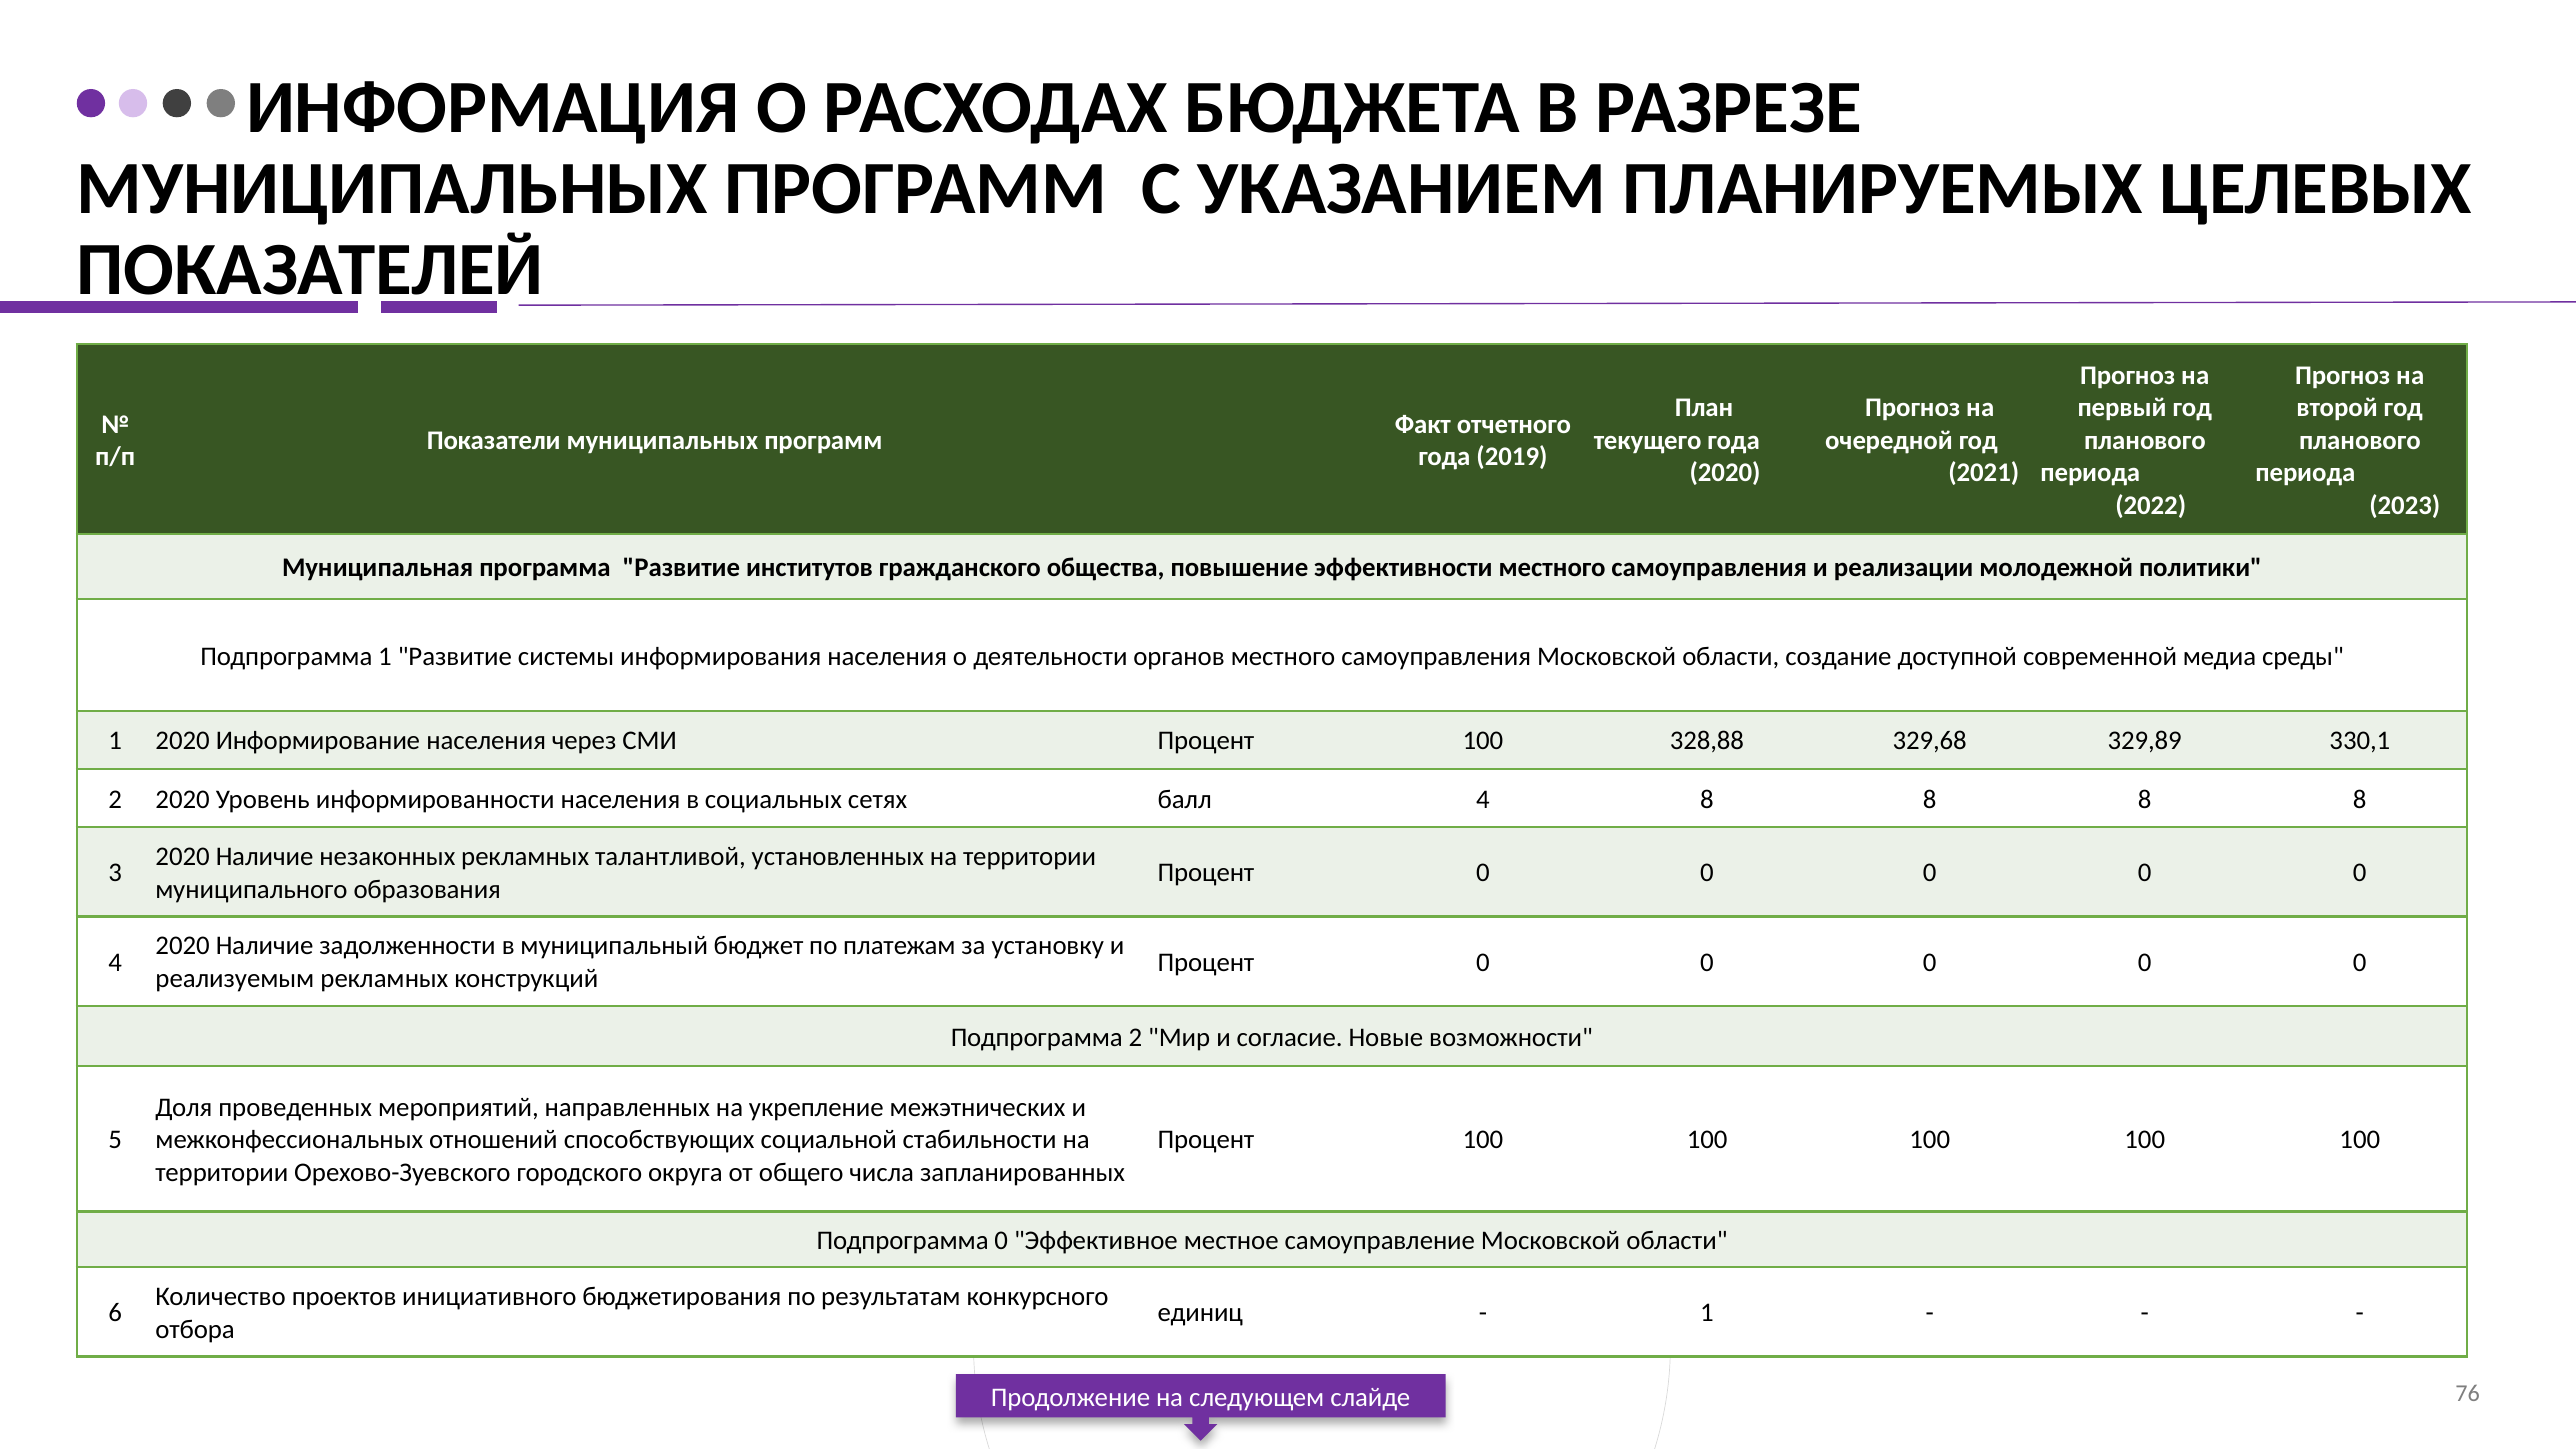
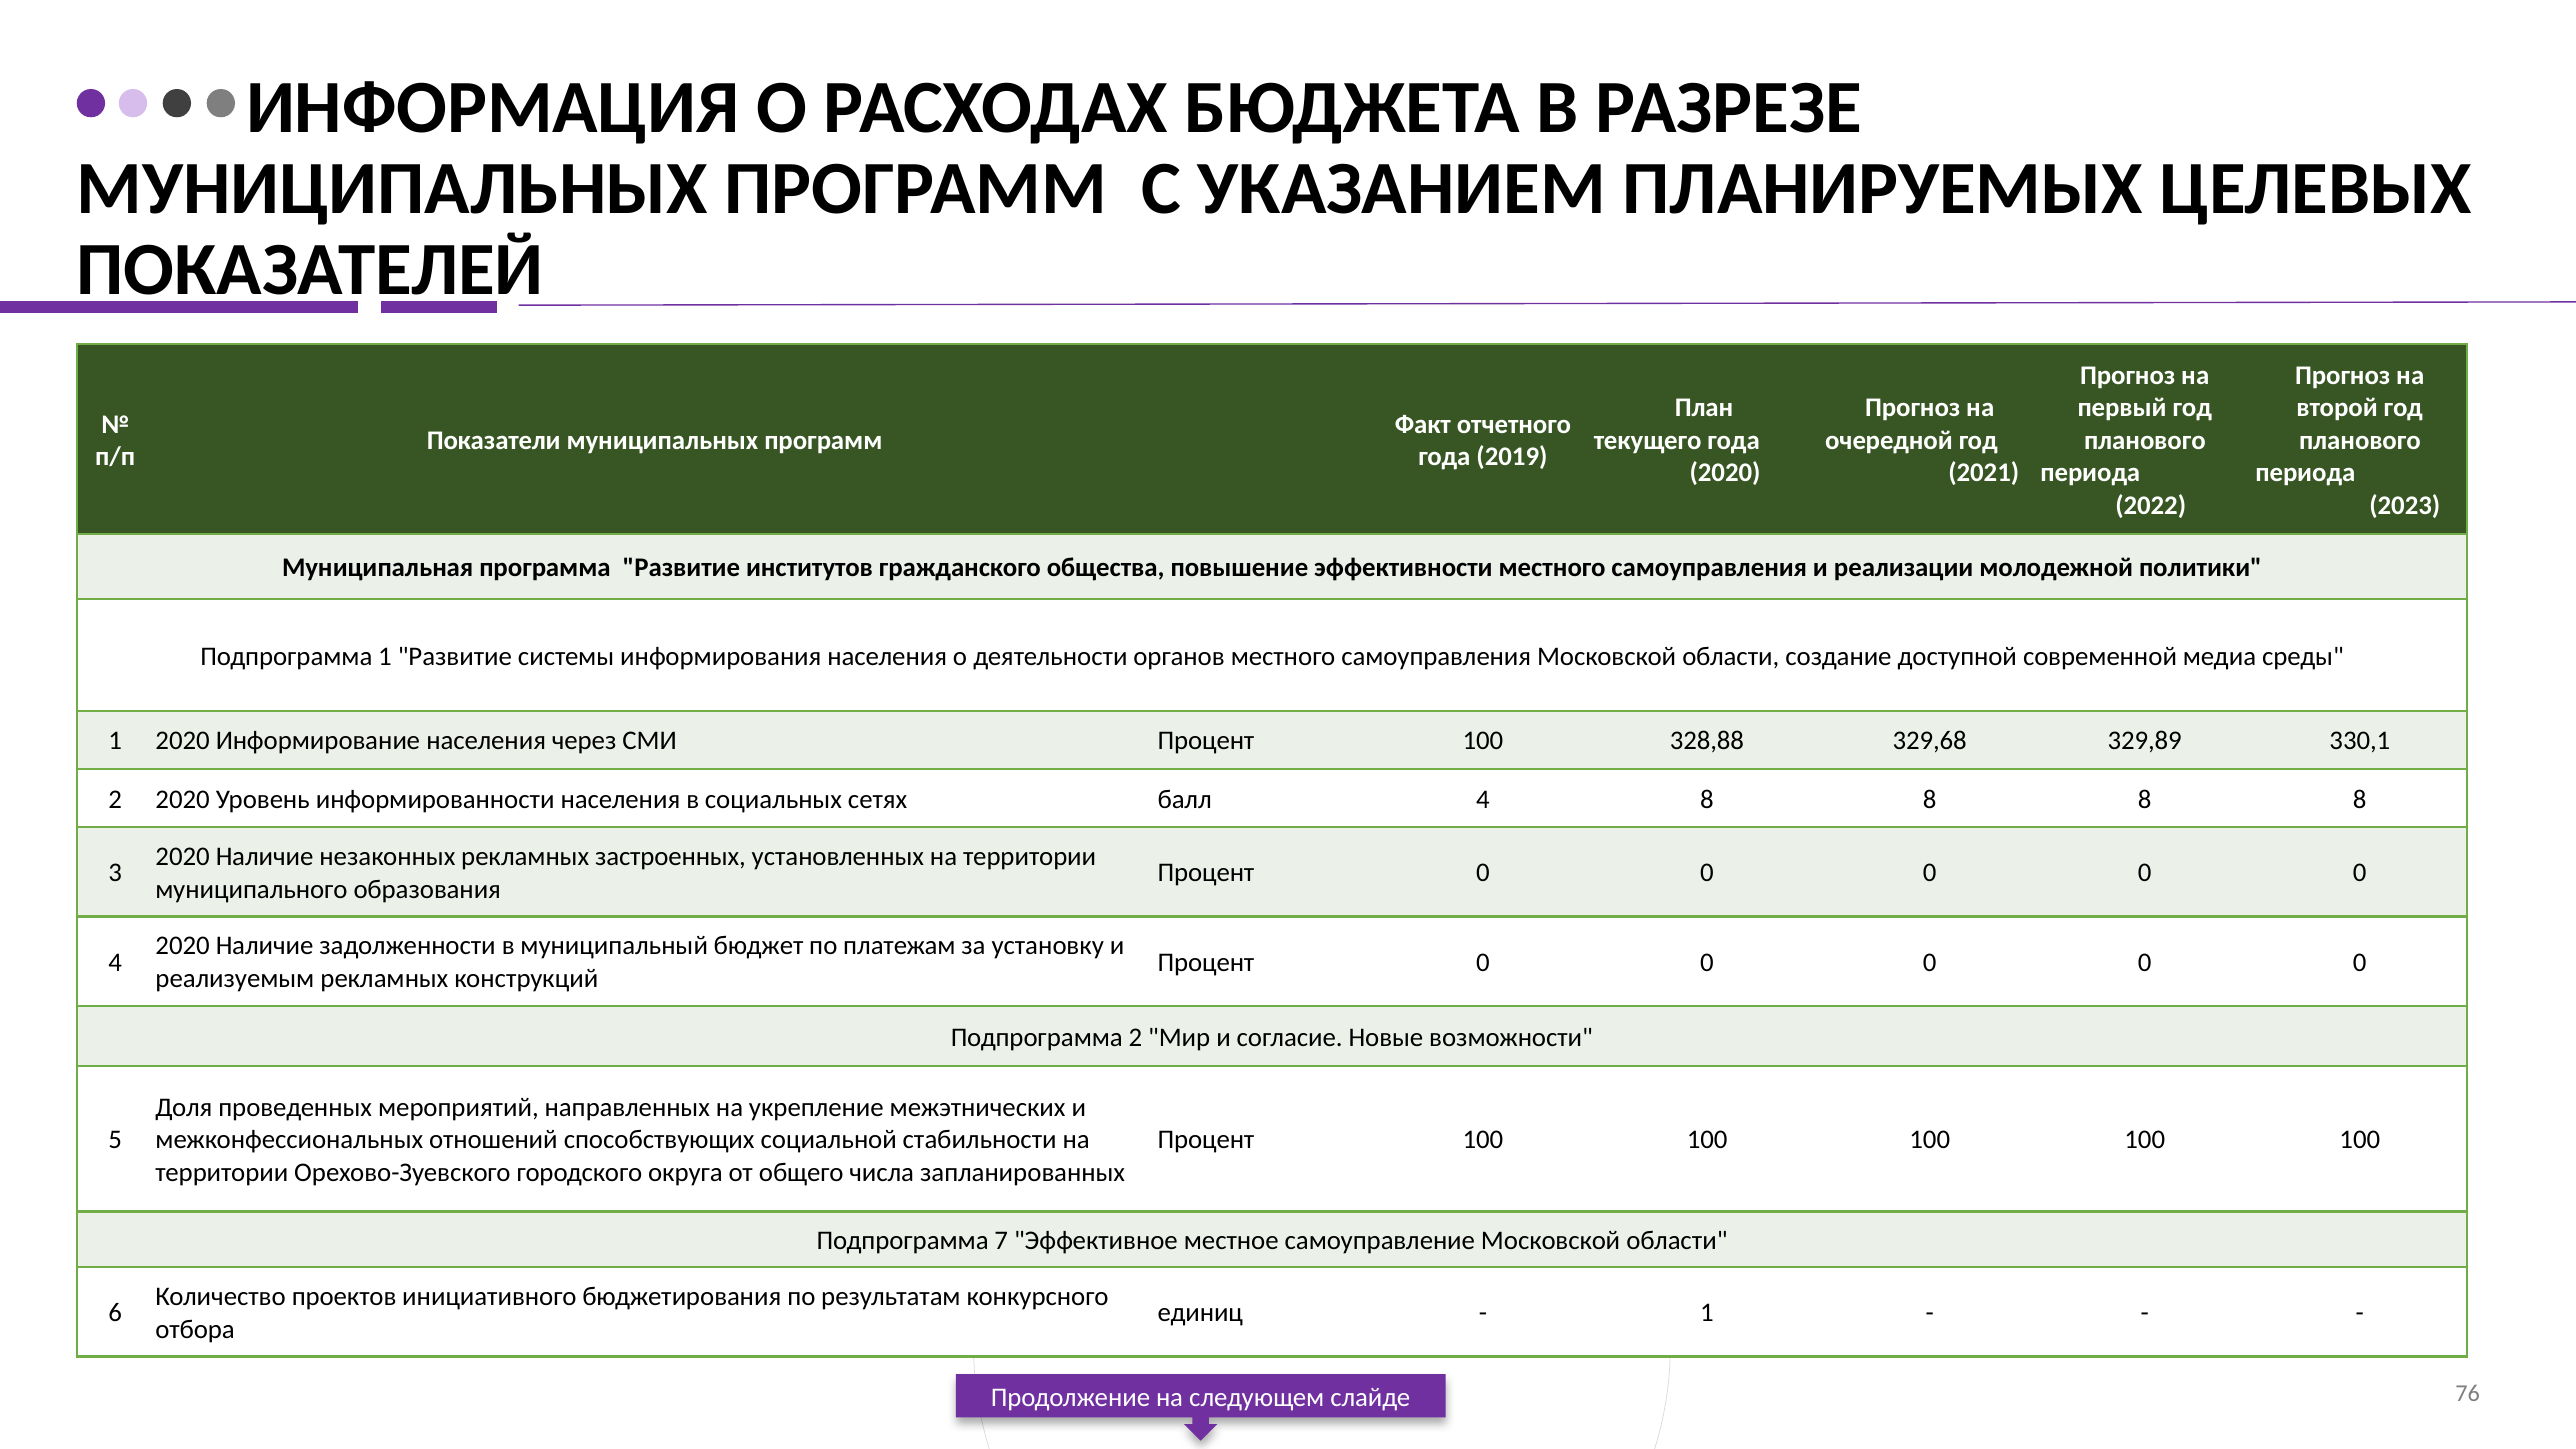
талантливой: талантливой -> застроенных (671, 857)
Подпрограмма 0: 0 -> 7 (1001, 1241)
